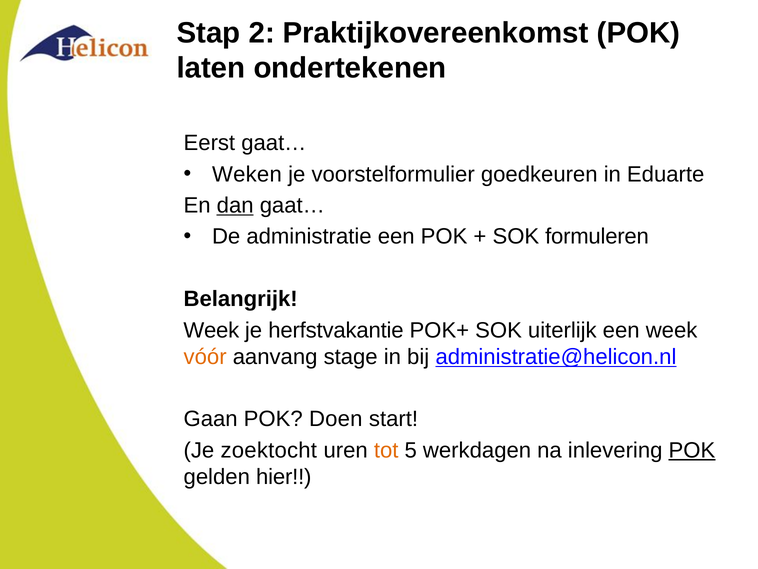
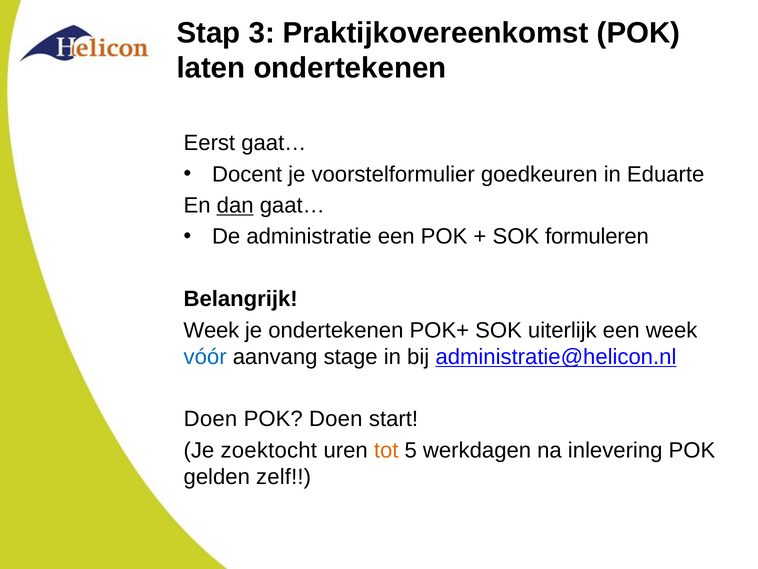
2: 2 -> 3 (262, 33)
Weken: Weken -> Docent (247, 174)
je herfstvakantie: herfstvakantie -> ondertekenen (336, 330)
vóór colour: orange -> blue (205, 356)
Gaan: Gaan -> Doen (211, 419)
POK underline: present -> none (692, 450)
hier: hier -> zelf (284, 476)
